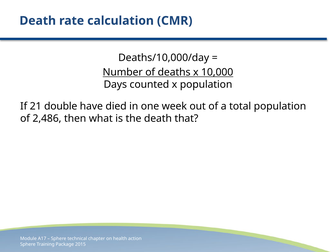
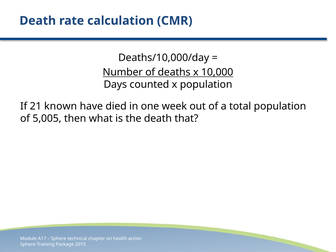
double: double -> known (61, 106)
2,486: 2,486 -> 5,005 (47, 118)
